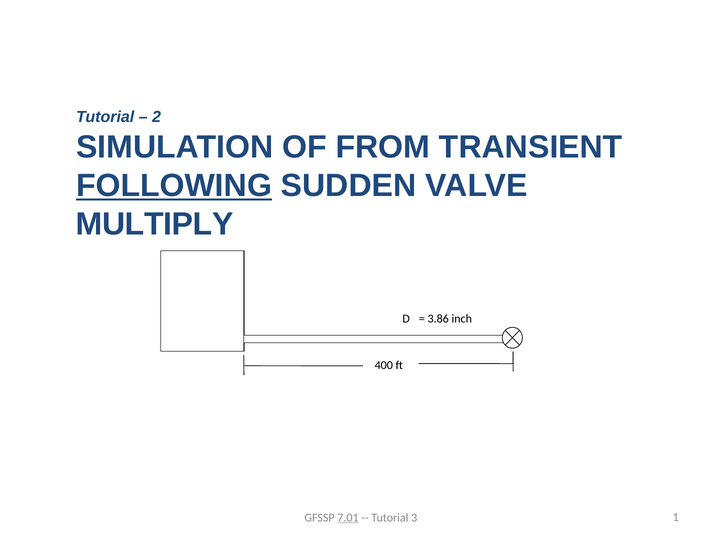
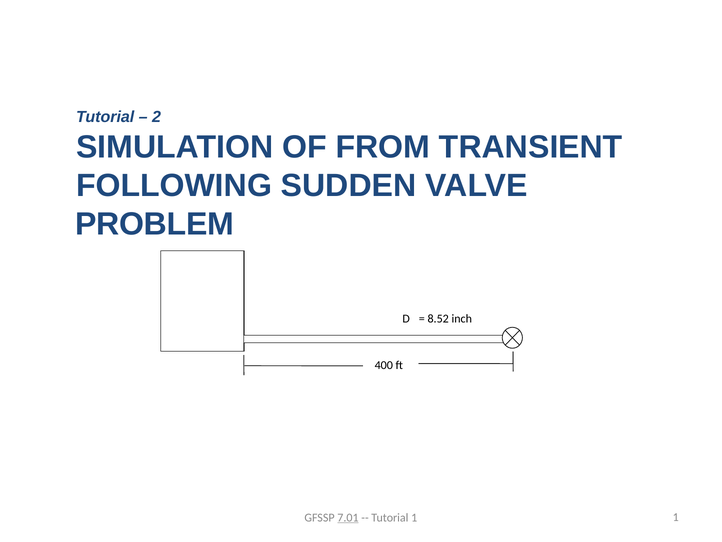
FOLLOWING underline: present -> none (174, 185)
MULTIPLY: MULTIPLY -> PROBLEM (155, 224)
3.86: 3.86 -> 8.52 (438, 319)
Tutorial 3: 3 -> 1 (414, 517)
